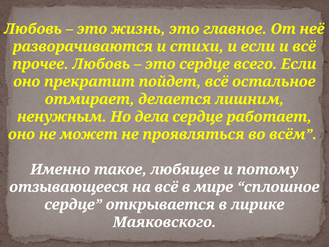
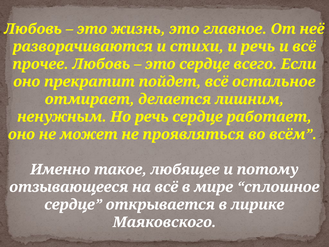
и если: если -> речь (258, 46)
Но дела: дела -> речь (152, 117)
